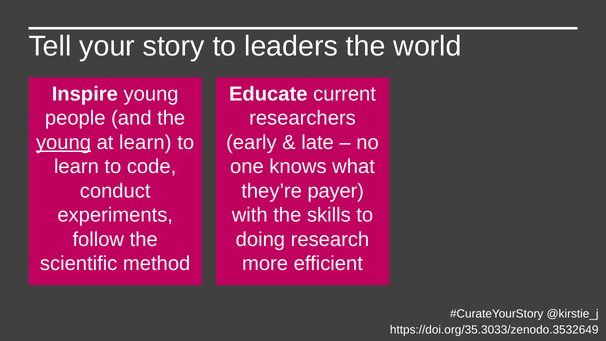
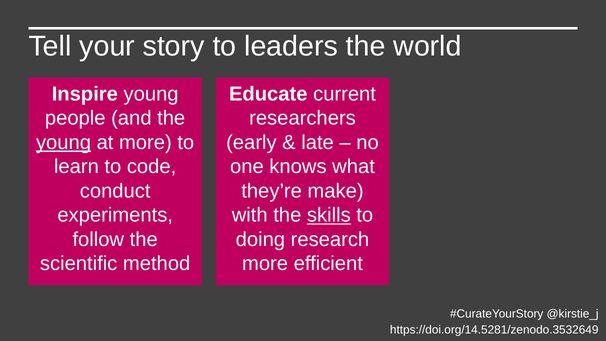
at learn: learn -> more (145, 142)
payer: payer -> make (336, 191)
skills underline: none -> present (329, 215)
https://doi.org/35.3033/zenodo.3532649: https://doi.org/35.3033/zenodo.3532649 -> https://doi.org/14.5281/zenodo.3532649 (494, 330)
